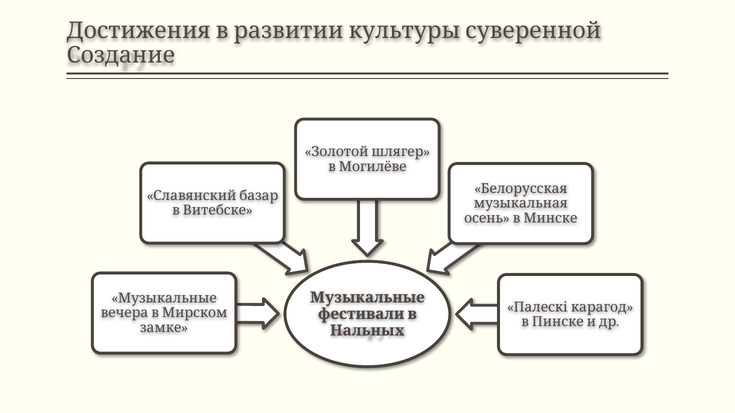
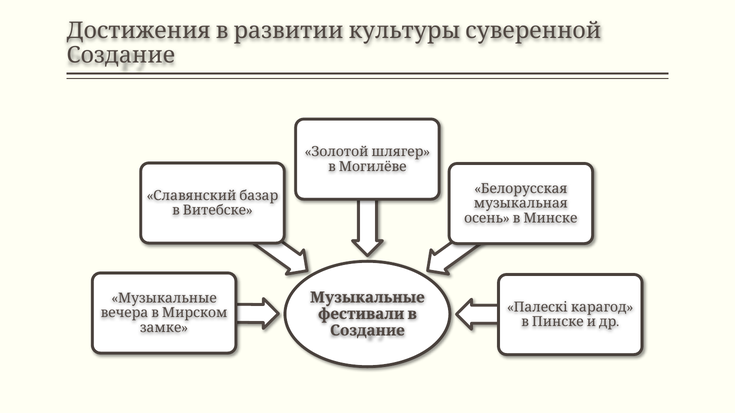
Нальных: Нальных -> Создание (367, 331)
